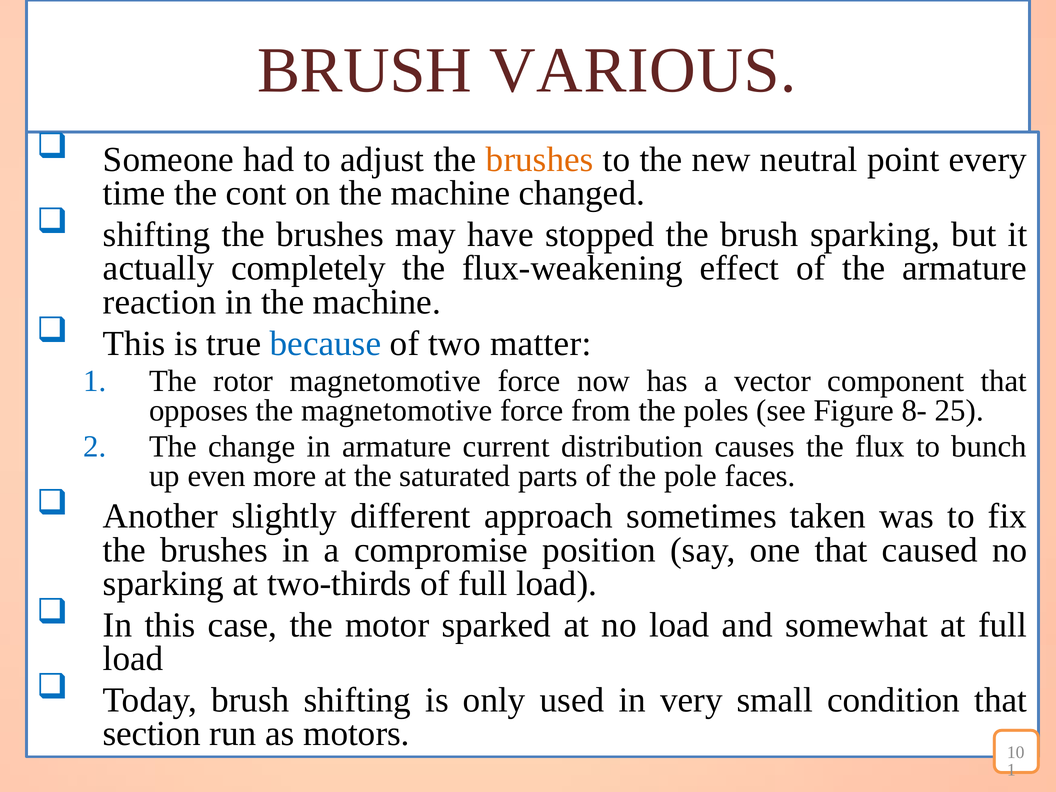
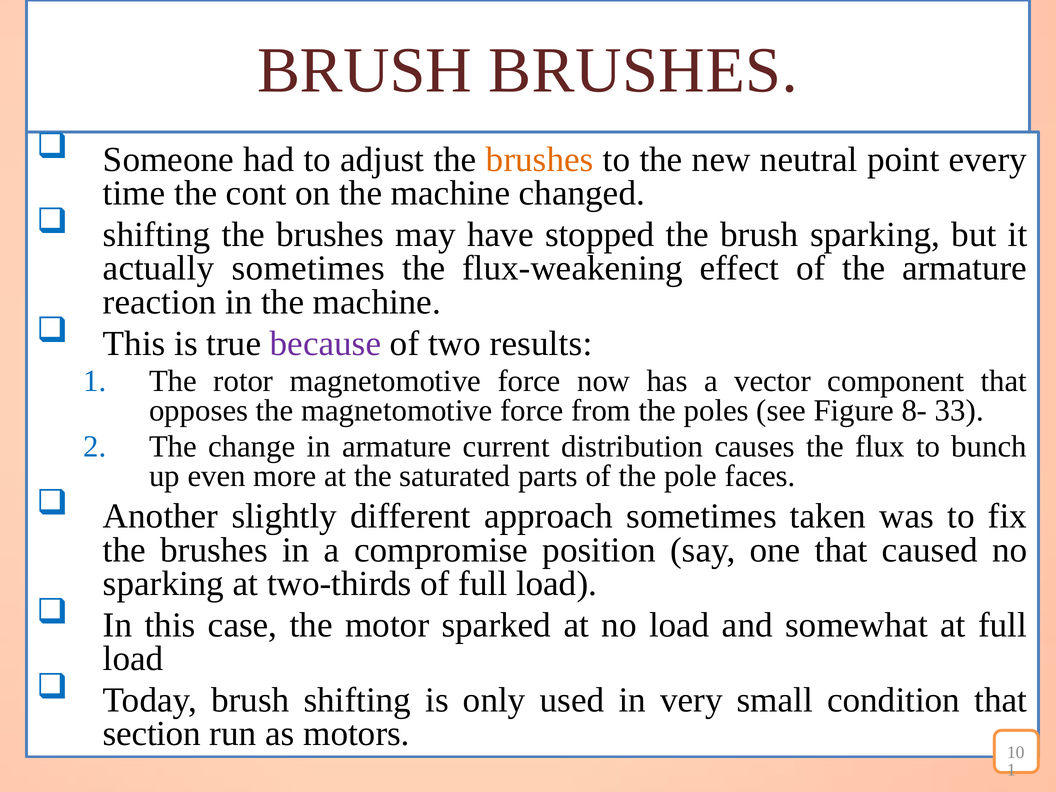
BRUSH VARIOUS: VARIOUS -> BRUSHES (643, 71)
actually completely: completely -> sometimes (308, 268)
because colour: blue -> purple (326, 343)
matter: matter -> results (541, 343)
25: 25 -> 33 (959, 411)
